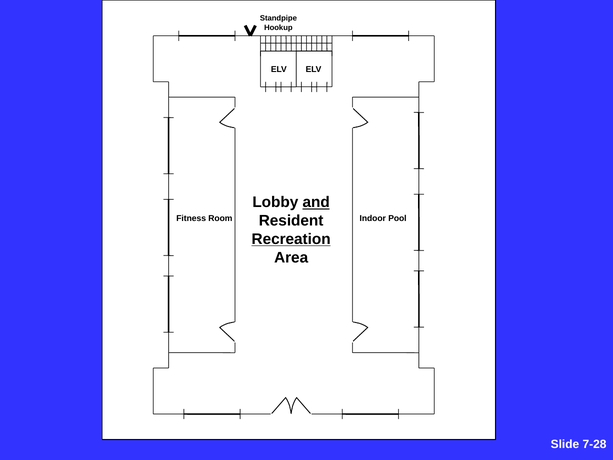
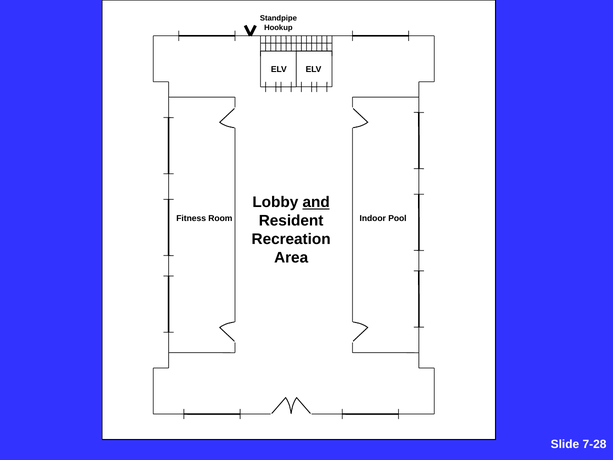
Recreation underline: present -> none (291, 239)
